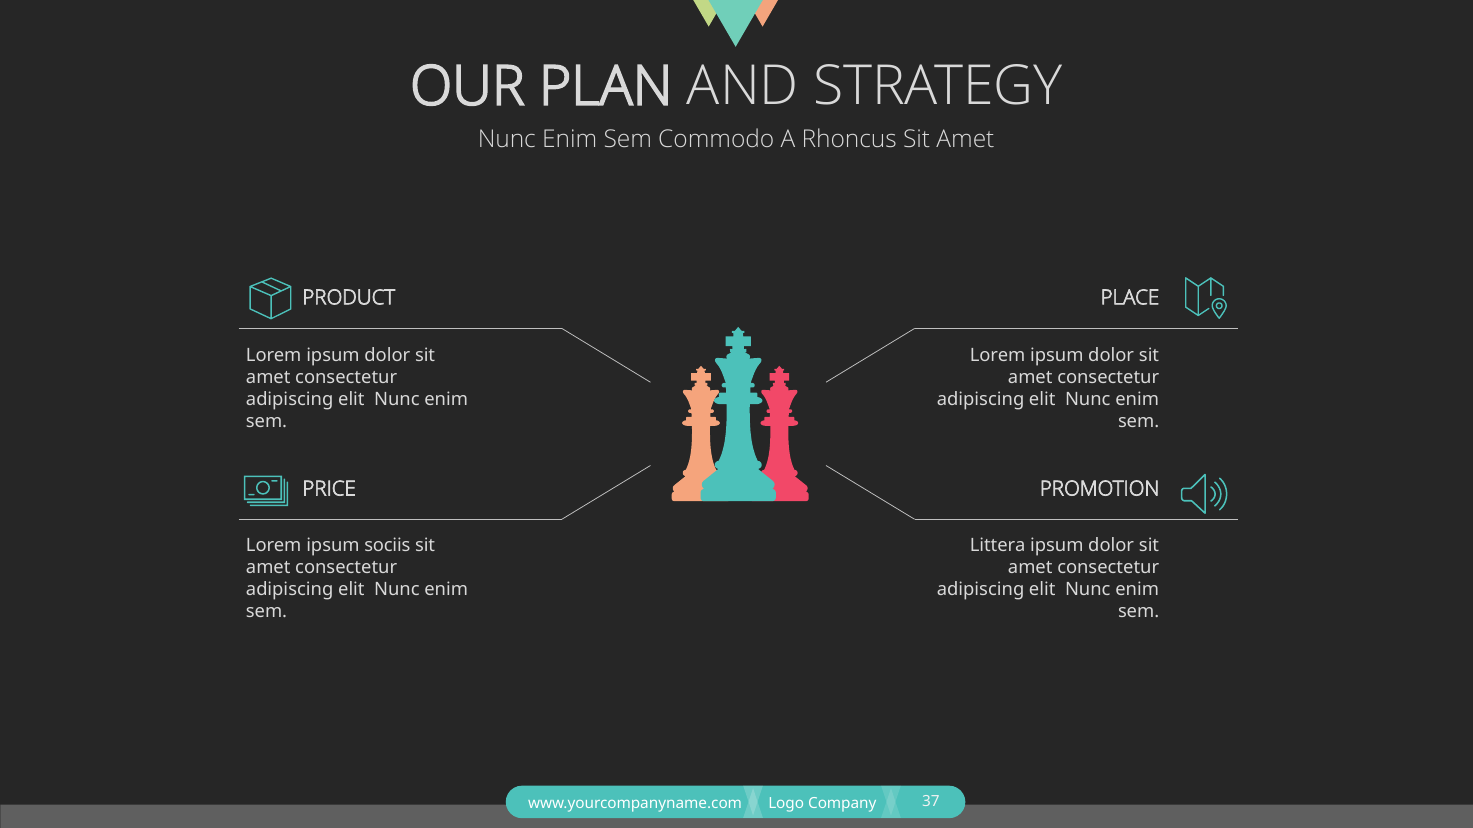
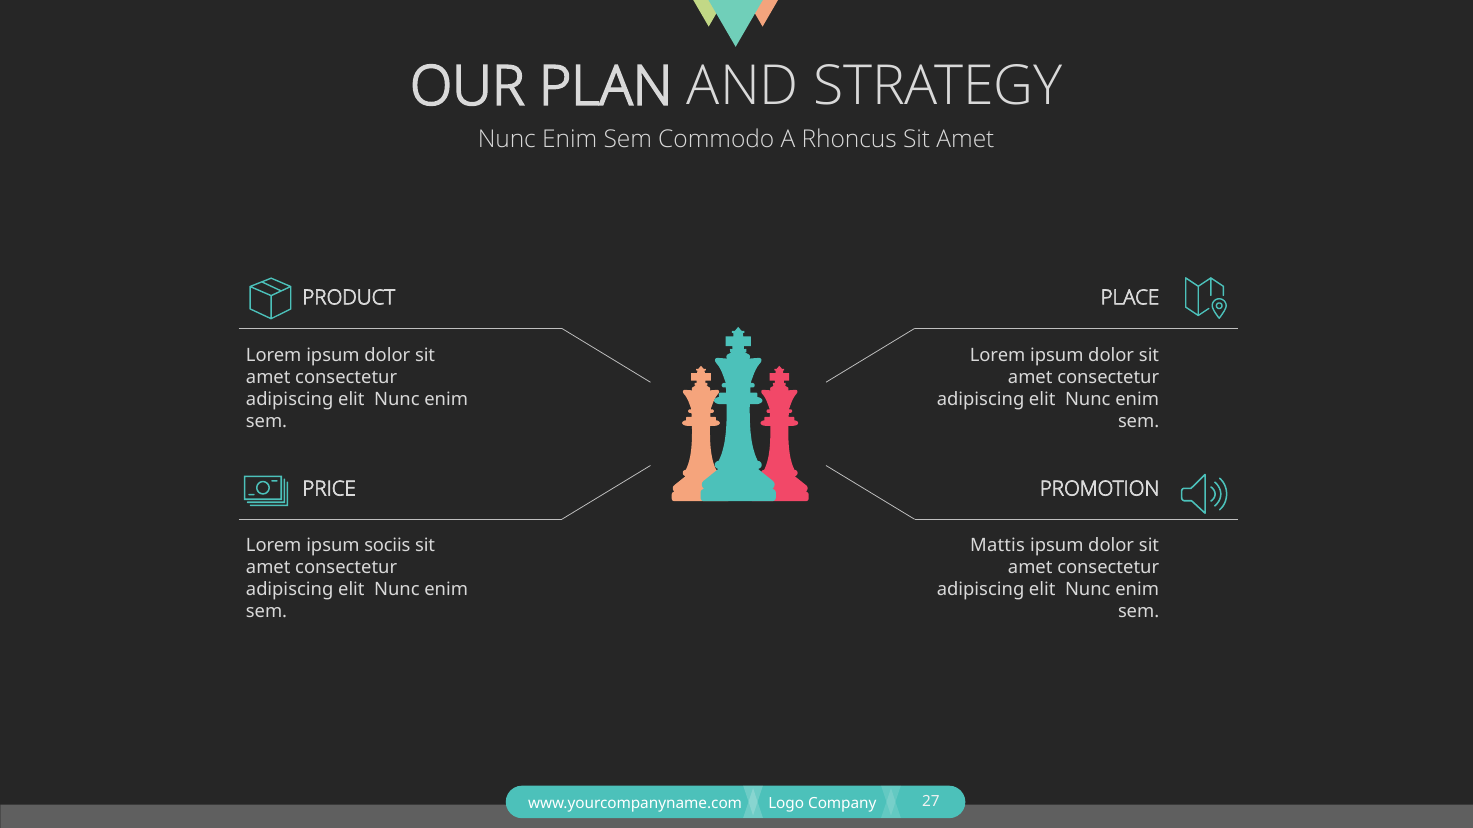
Littera: Littera -> Mattis (998, 546)
37: 37 -> 27 (931, 802)
